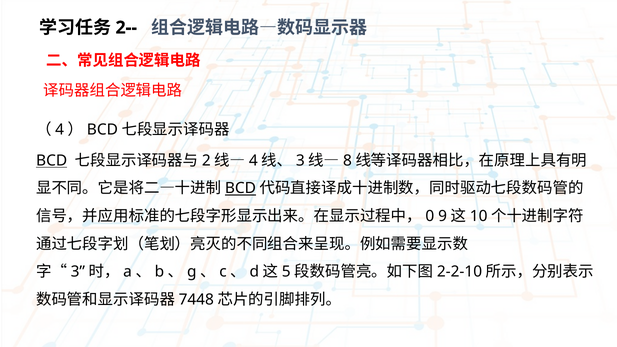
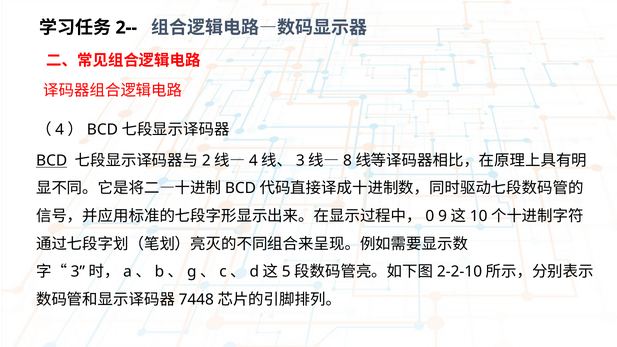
BCD underline: present -> none (240, 188)
